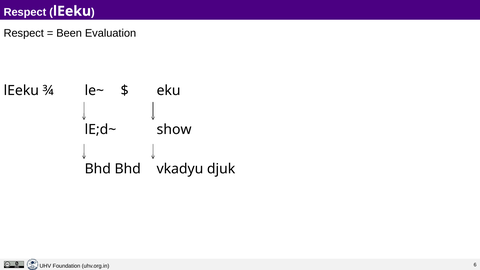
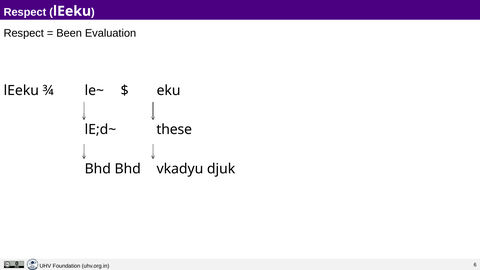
show: show -> these (174, 130)
